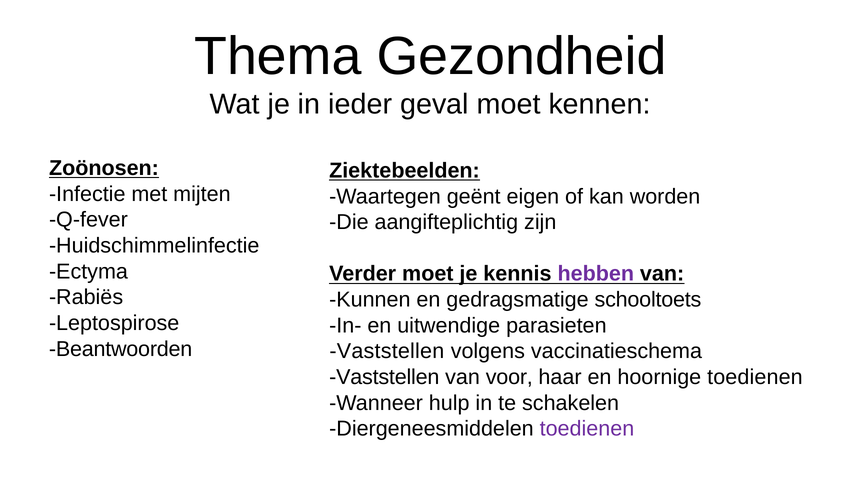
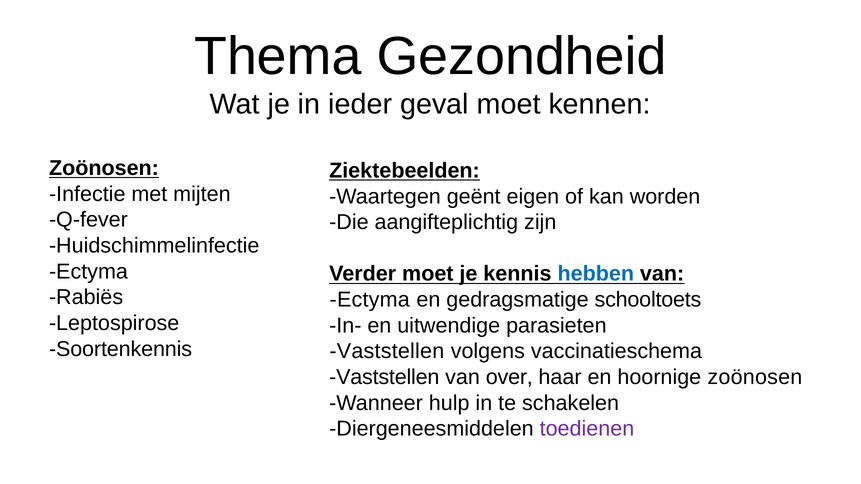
hebben colour: purple -> blue (596, 274)
Kunnen: Kunnen -> Ectyma (370, 300)
Beantwoorden: Beantwoorden -> Soortenkennis (121, 349)
voor: voor -> over (509, 377)
hoornige toedienen: toedienen -> zoönosen (755, 377)
